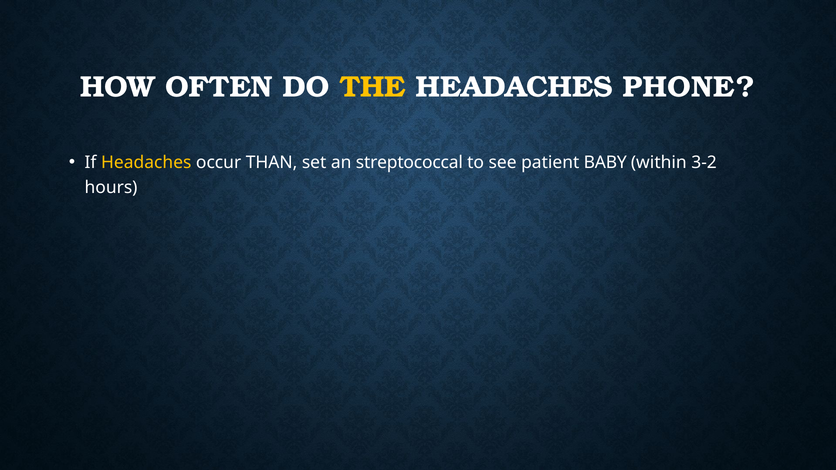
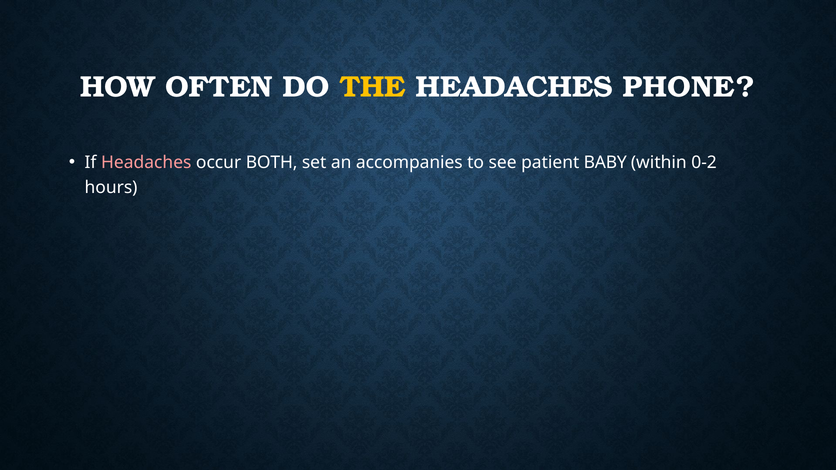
Headaches colour: yellow -> pink (146, 163)
THAN: THAN -> BOTH (272, 163)
streptococcal: streptococcal -> accompanies (409, 163)
3-2: 3-2 -> 0-2 (704, 163)
